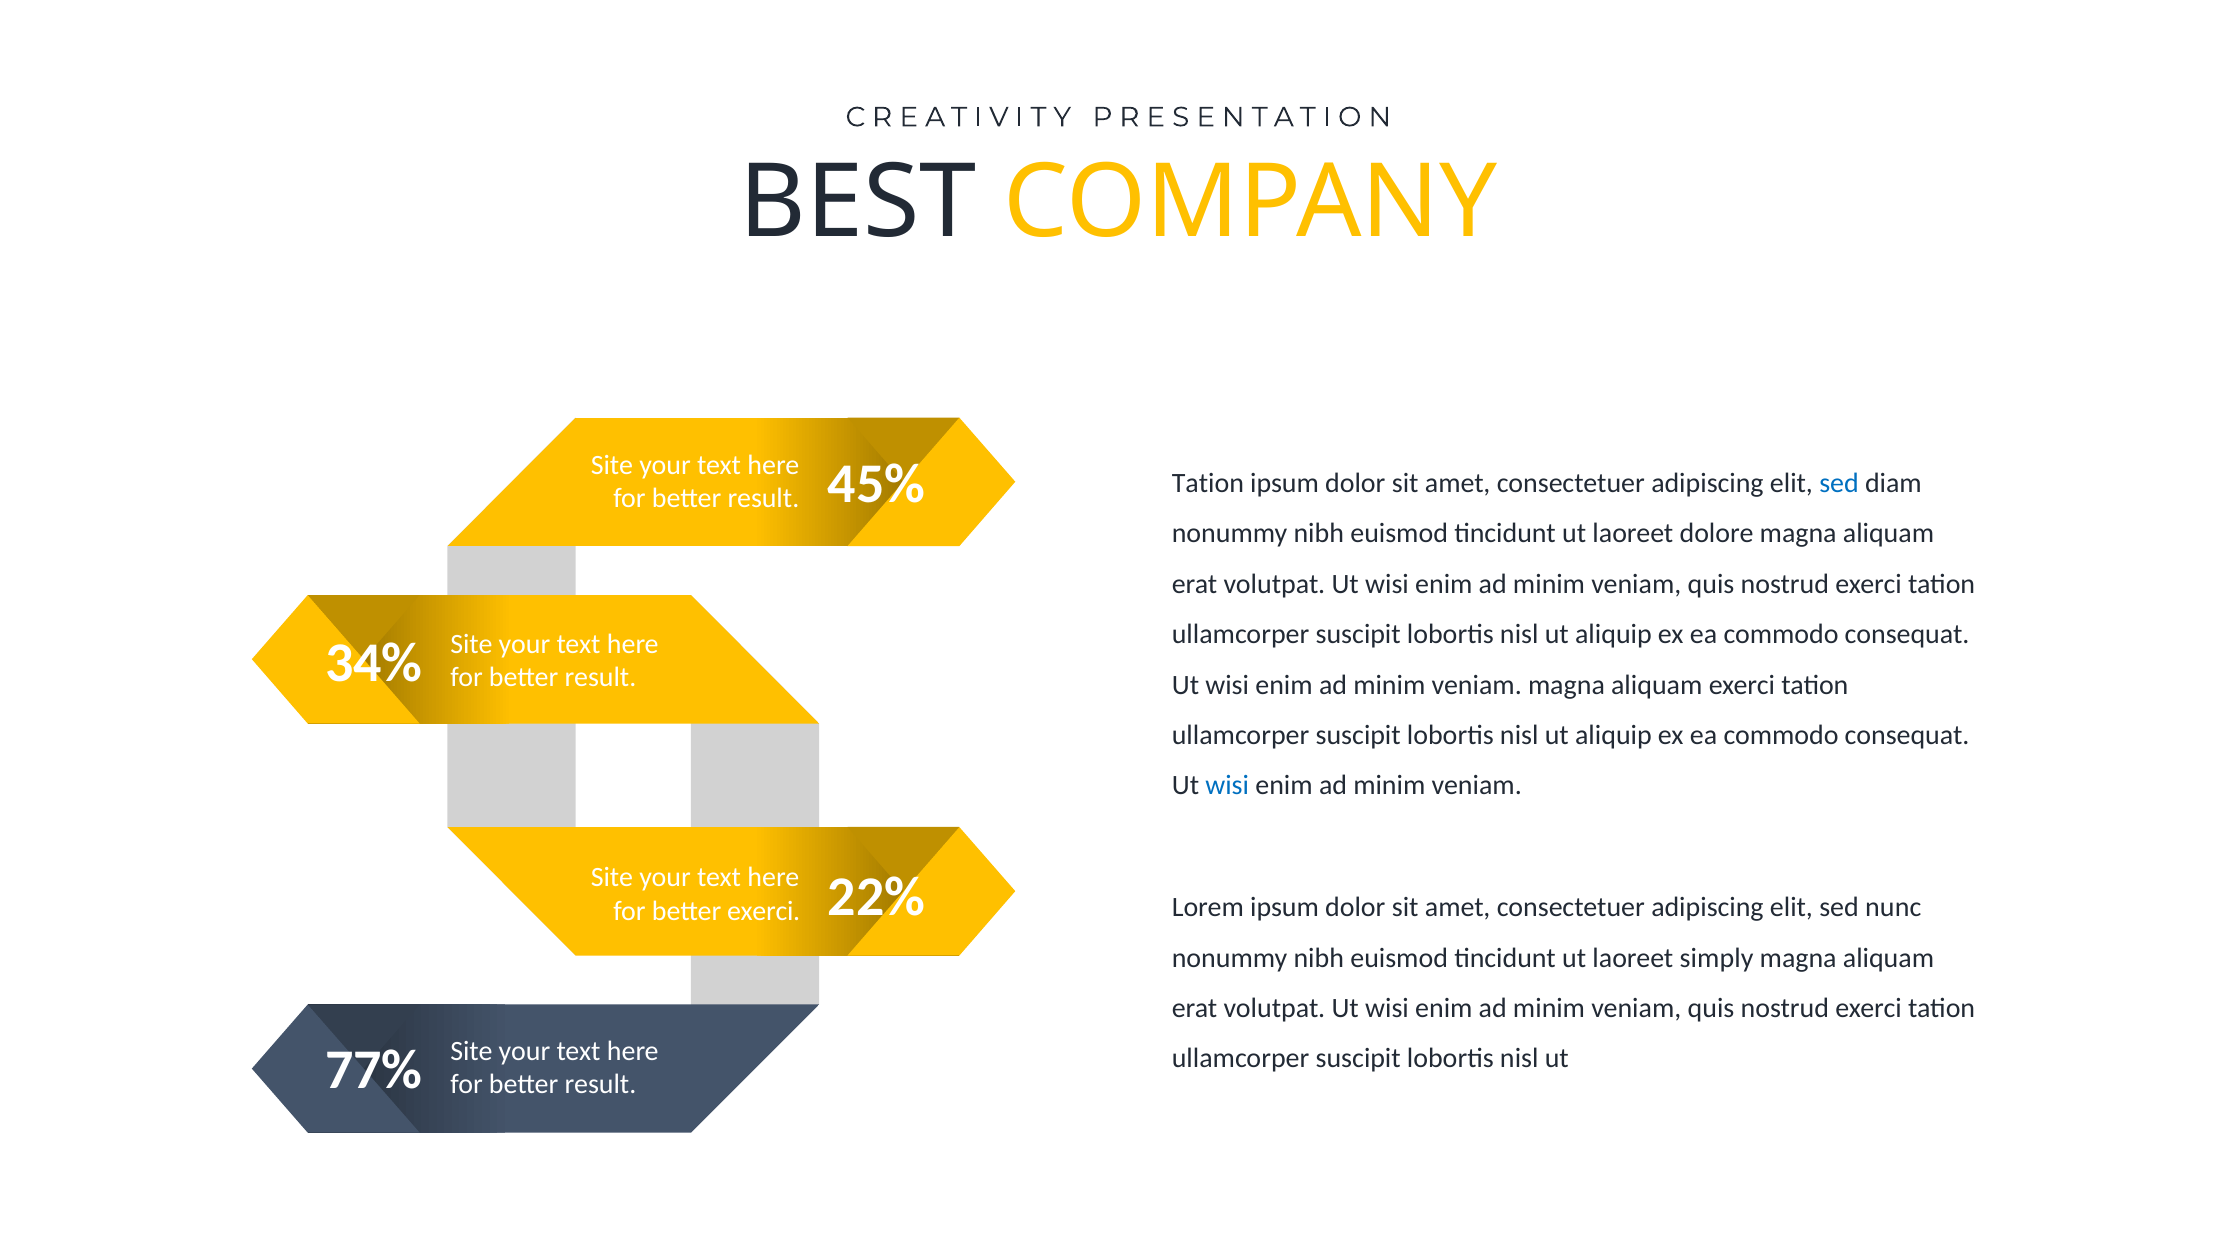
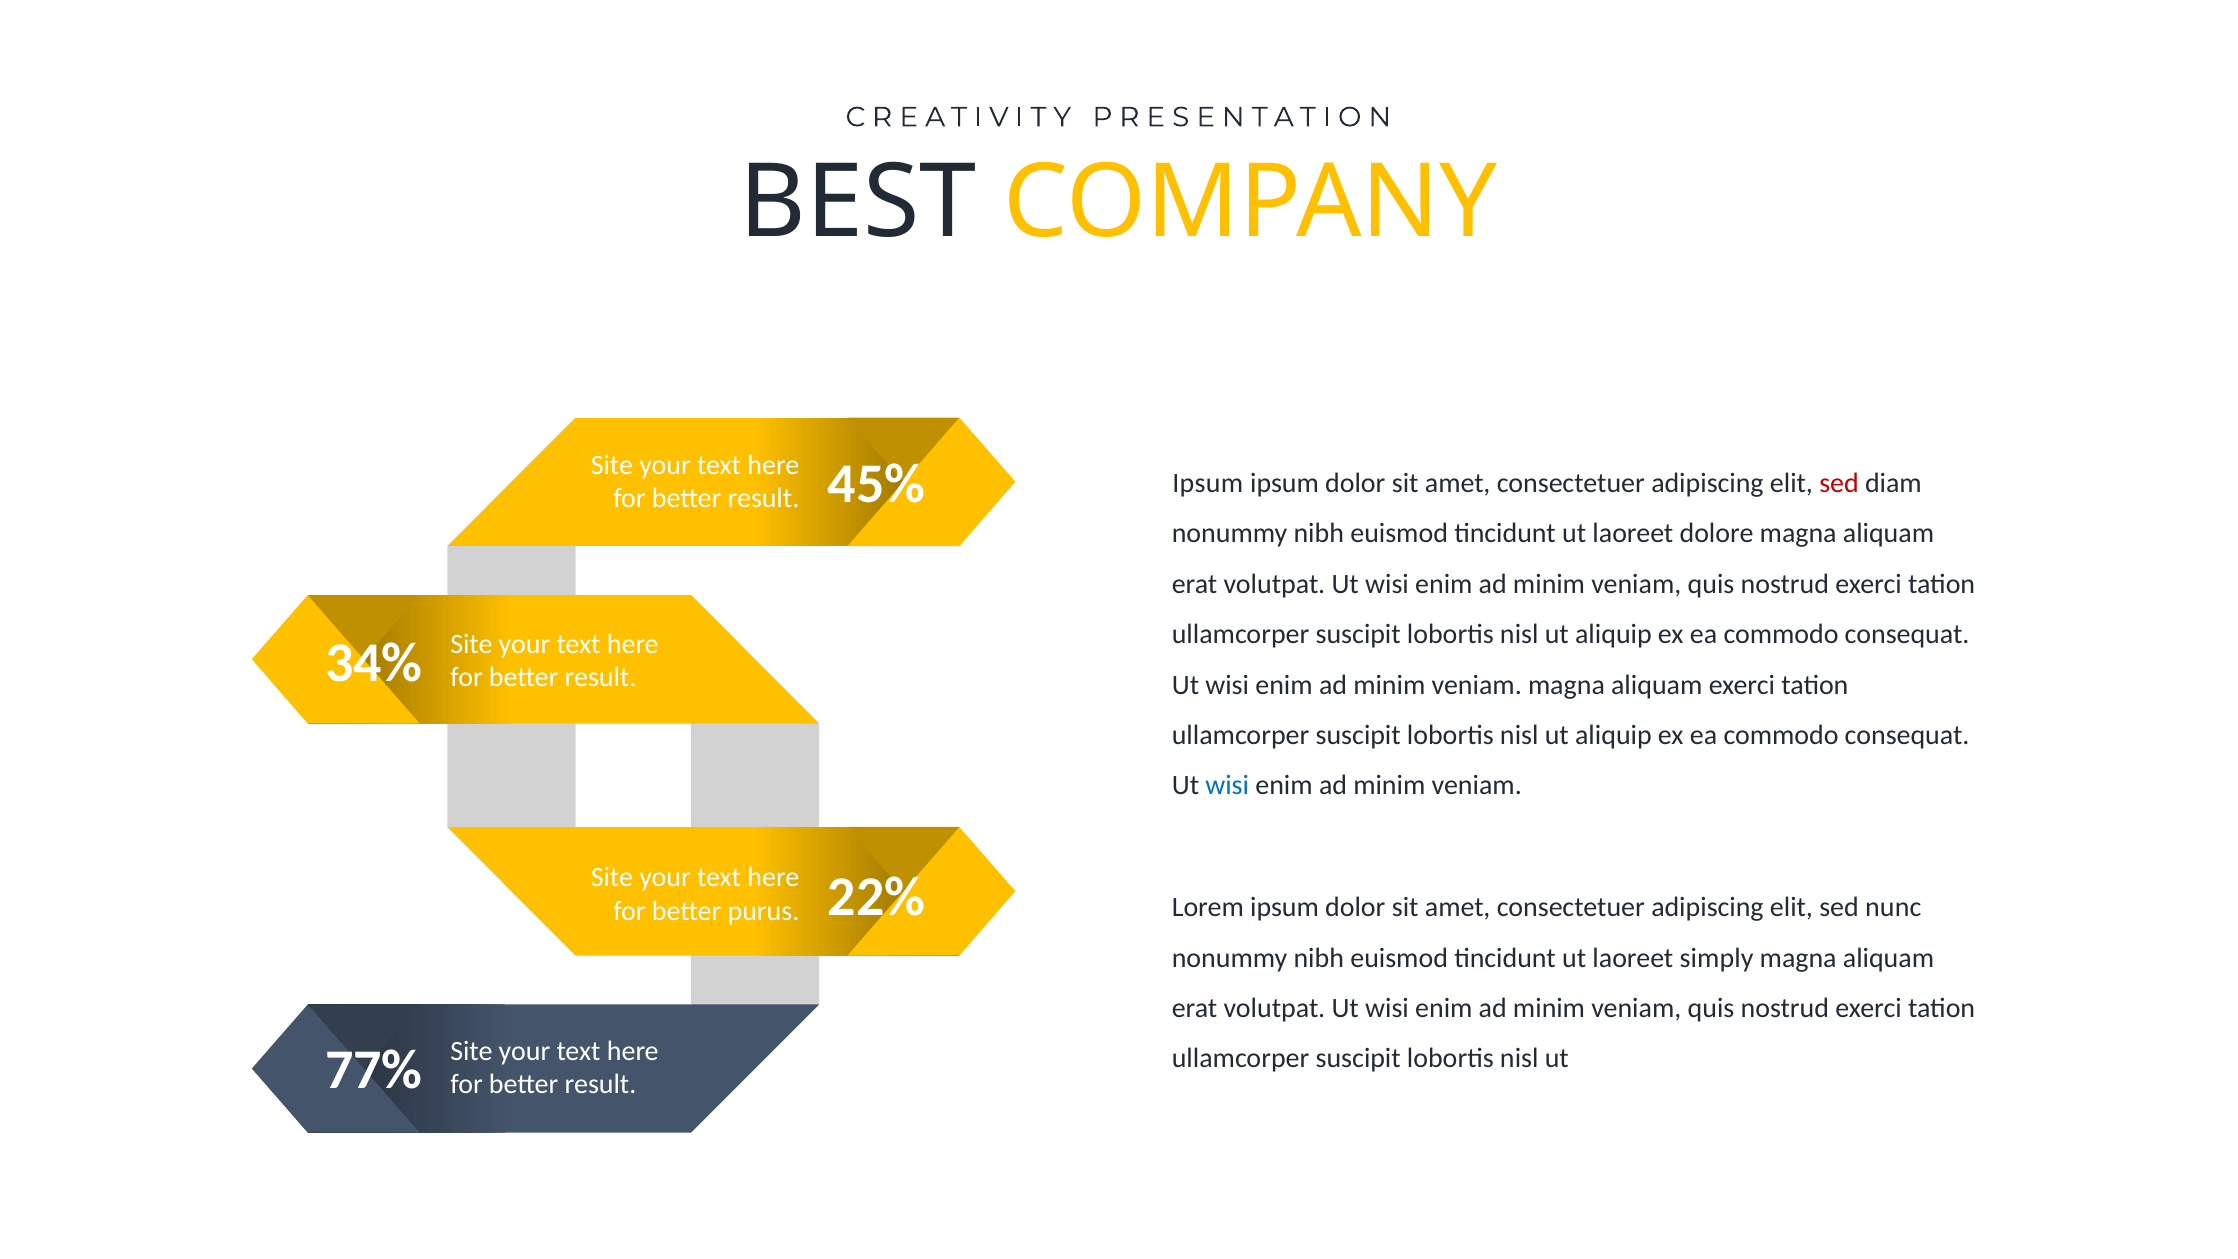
Tation: Tation -> Ipsum (1208, 483)
sed colour: blue -> red (1839, 483)
better exerci: exerci -> purus (763, 911)
